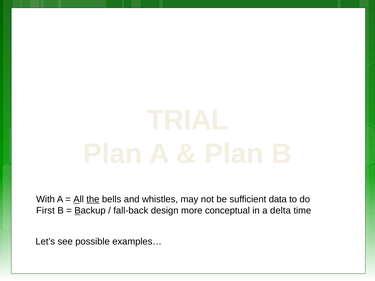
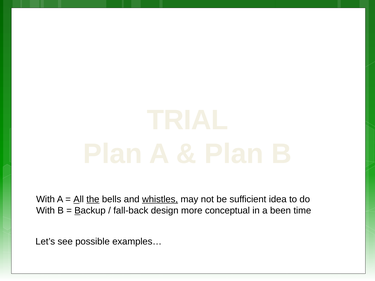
whistles underline: none -> present (160, 199)
data: data -> idea (278, 199)
First: First -> With (46, 211)
delta: delta -> been (281, 211)
